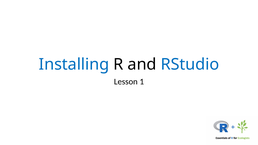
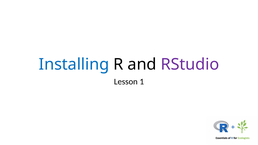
RStudio colour: blue -> purple (190, 64)
